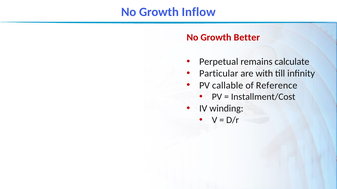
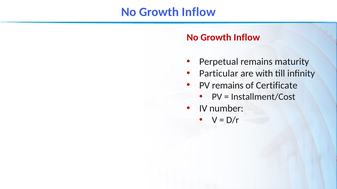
Better: Better -> Inflow (247, 37)
calculate: calculate -> maturity (292, 62)
PV callable: callable -> remains (228, 86)
Reference: Reference -> Certificate (277, 86)
winding: winding -> number (226, 109)
